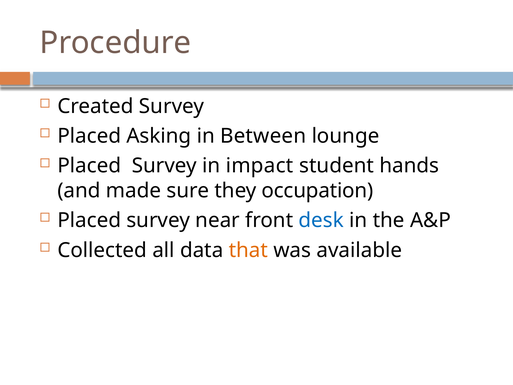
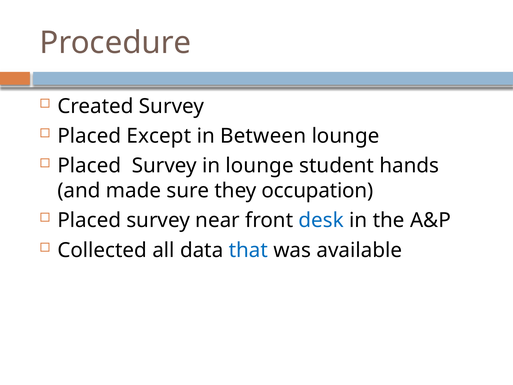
Asking: Asking -> Except (159, 136)
in impact: impact -> lounge (260, 166)
that colour: orange -> blue (248, 250)
